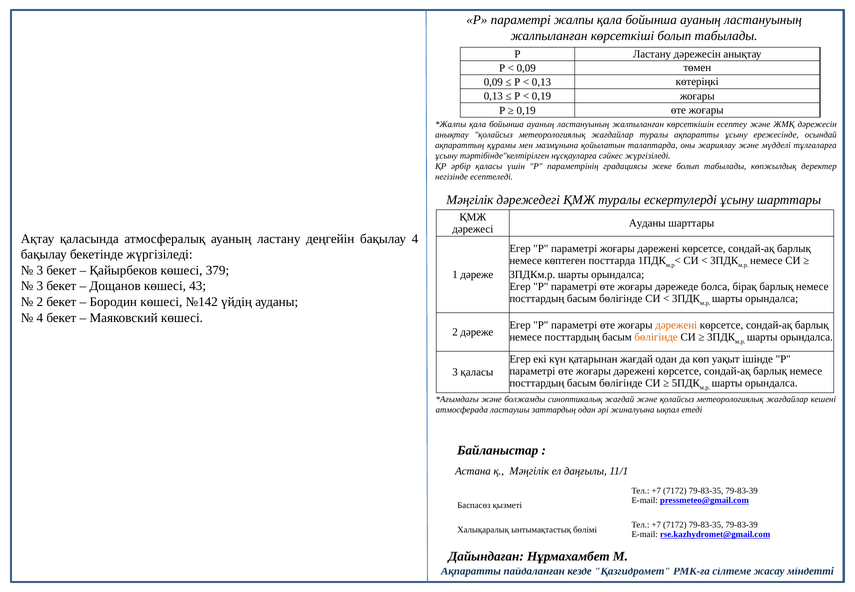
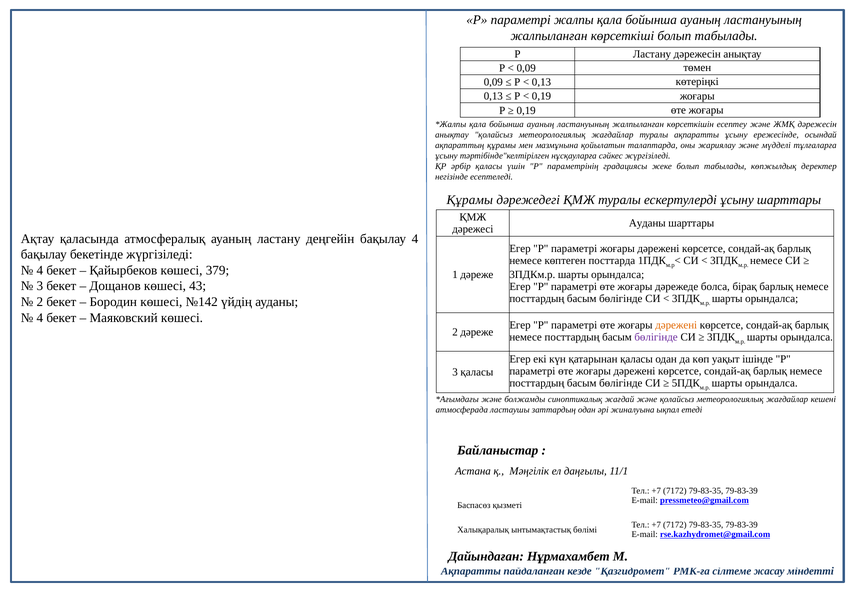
Мәңгілік: Мәңгілік -> Құрамы (470, 200)
3: 3 -> 4 (40, 270)
бөлігінде colour: orange -> purple (656, 337)
қатарынан жағдай: жағдай -> қаласы (636, 359)
